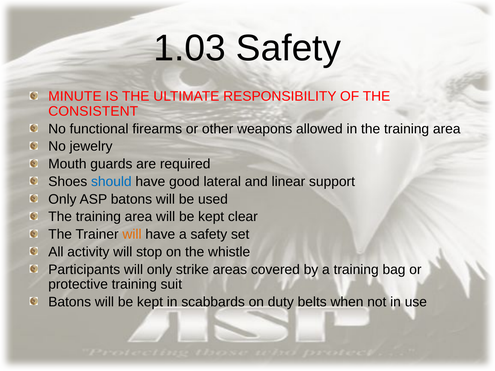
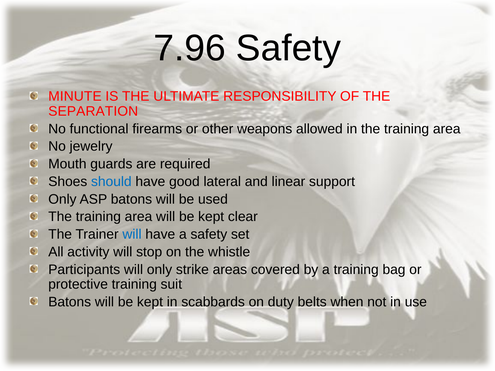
1.03: 1.03 -> 7.96 (190, 48)
CONSISTENT: CONSISTENT -> SEPARATION (93, 111)
will colour: orange -> blue (132, 234)
